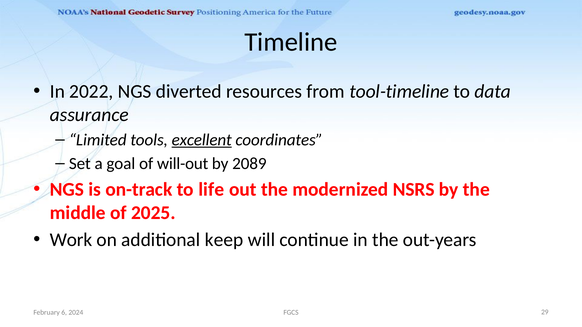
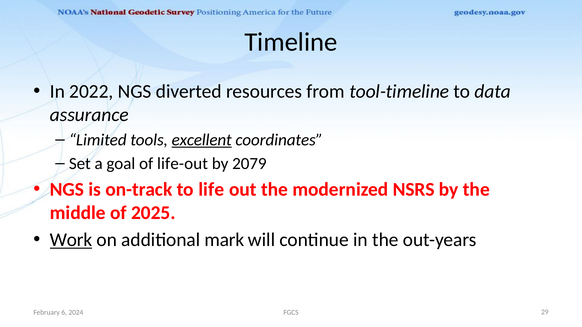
will-out: will-out -> life-out (183, 164)
2089: 2089 -> 2079 (249, 164)
Work underline: none -> present (71, 240)
keep: keep -> mark (224, 240)
